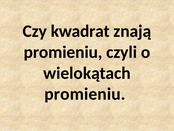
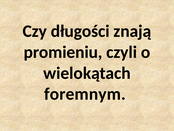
kwadrat: kwadrat -> długości (80, 31)
promieniu: promieniu -> foremnym (85, 94)
